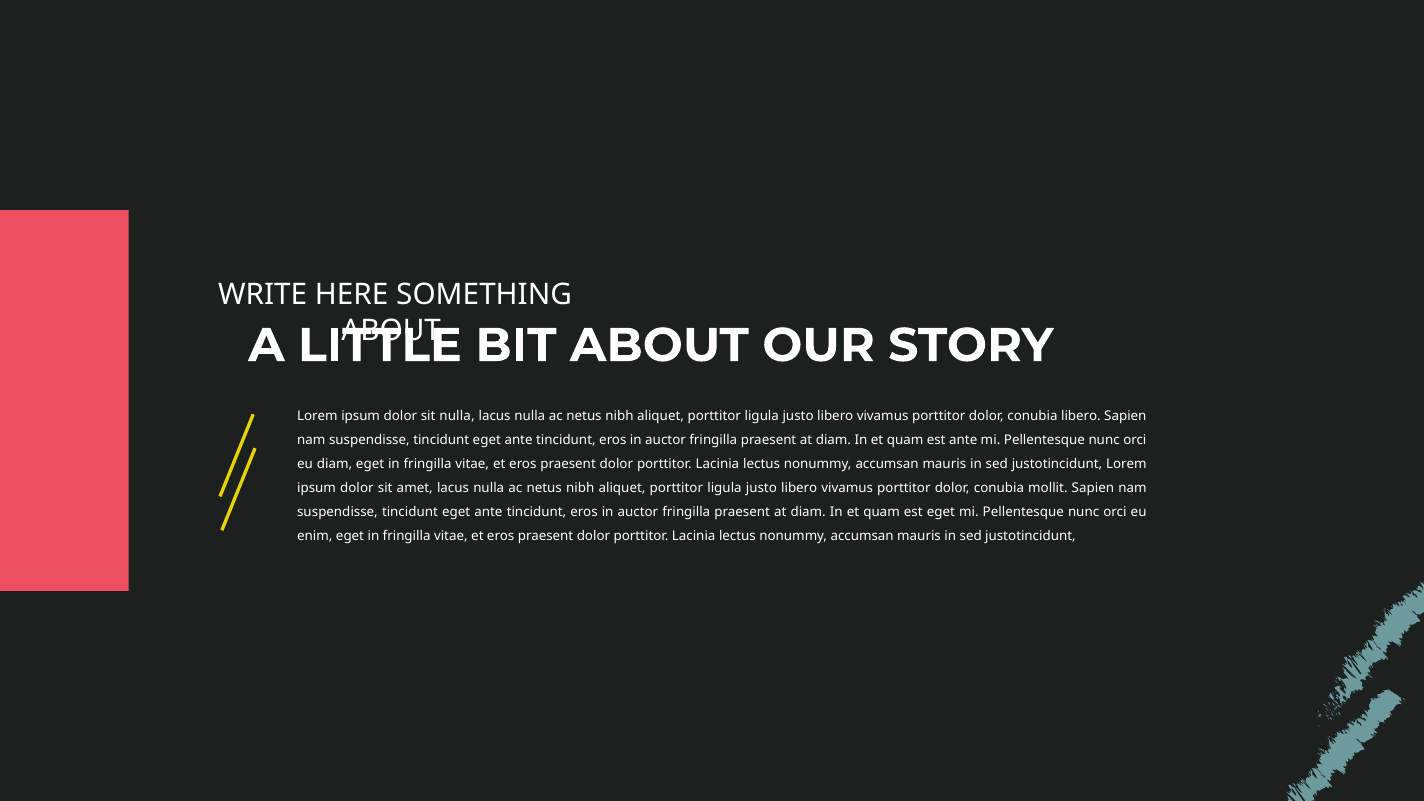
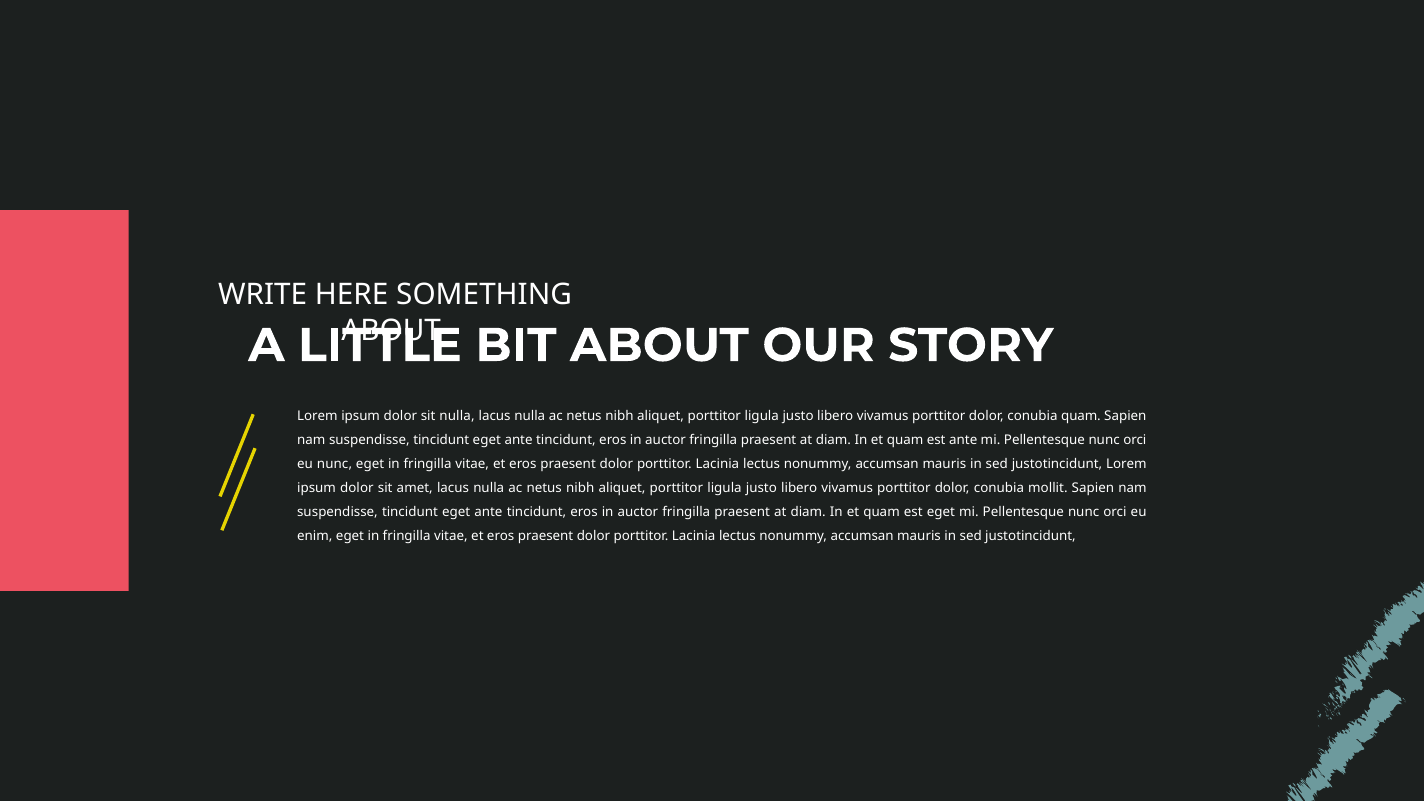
conubia libero: libero -> quam (1081, 416)
eu diam: diam -> nunc (334, 464)
